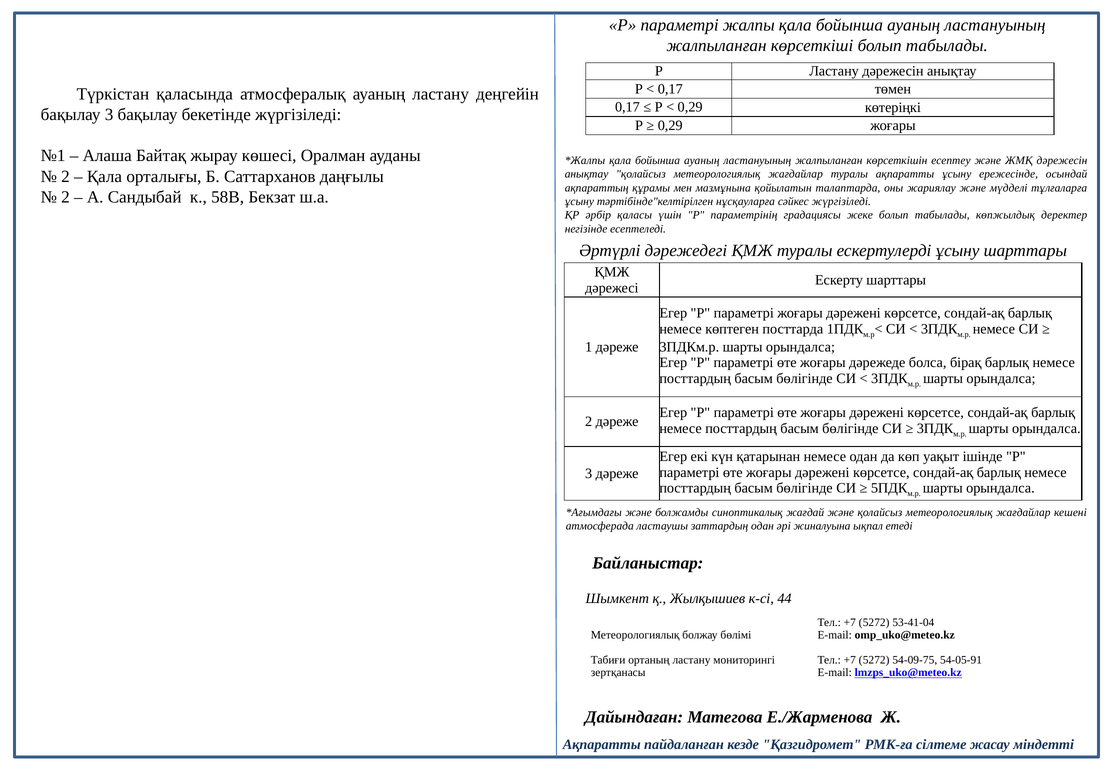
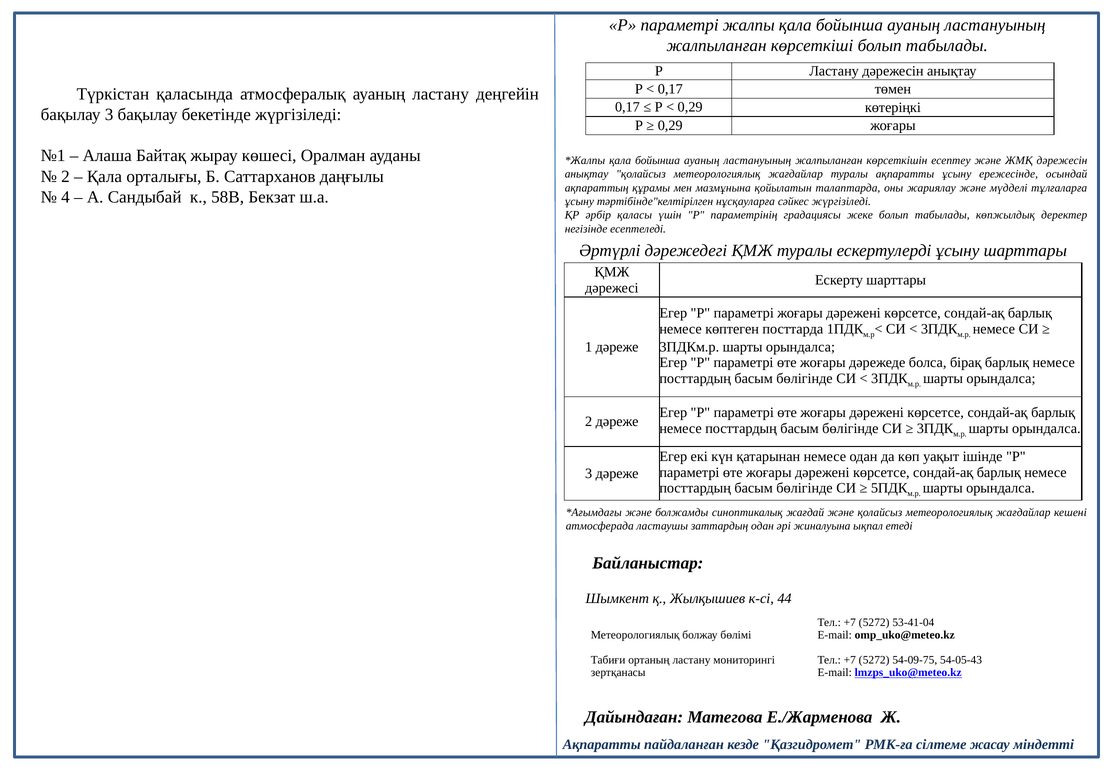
2: 2 -> 4 (66, 197)
54-05-91: 54-05-91 -> 54-05-43 (961, 660)
